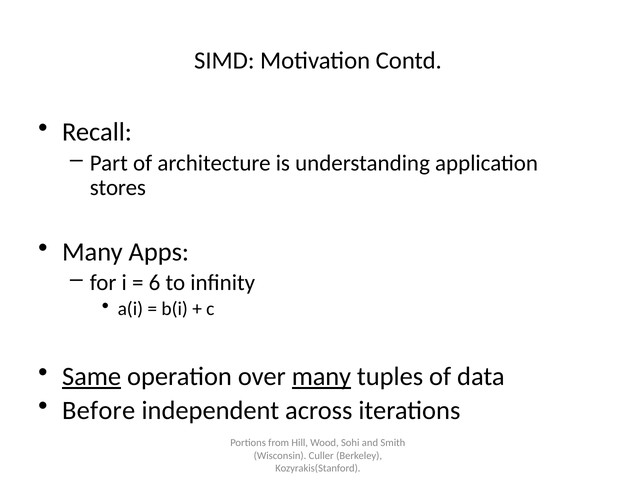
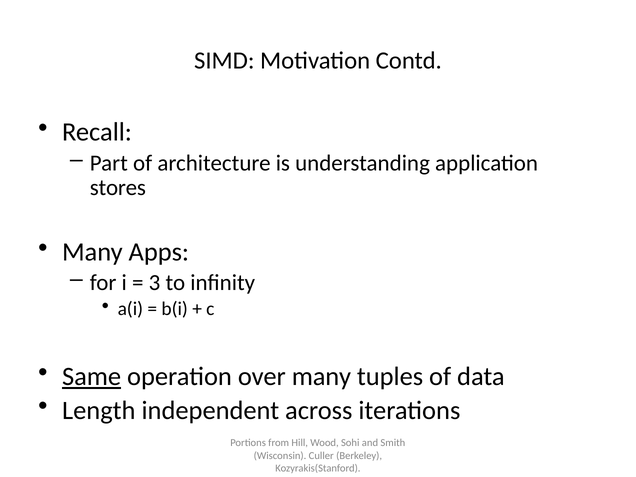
6: 6 -> 3 (155, 283)
many underline: present -> none (321, 377)
Before: Before -> Length (99, 410)
